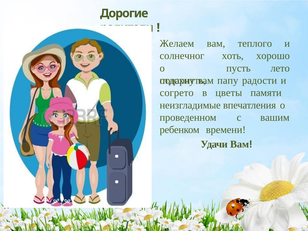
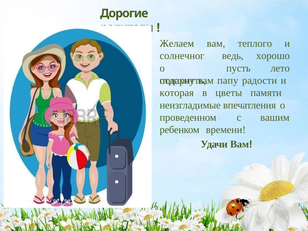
хоть: хоть -> ведь (233, 56)
согрето: согрето -> которая (177, 93)
